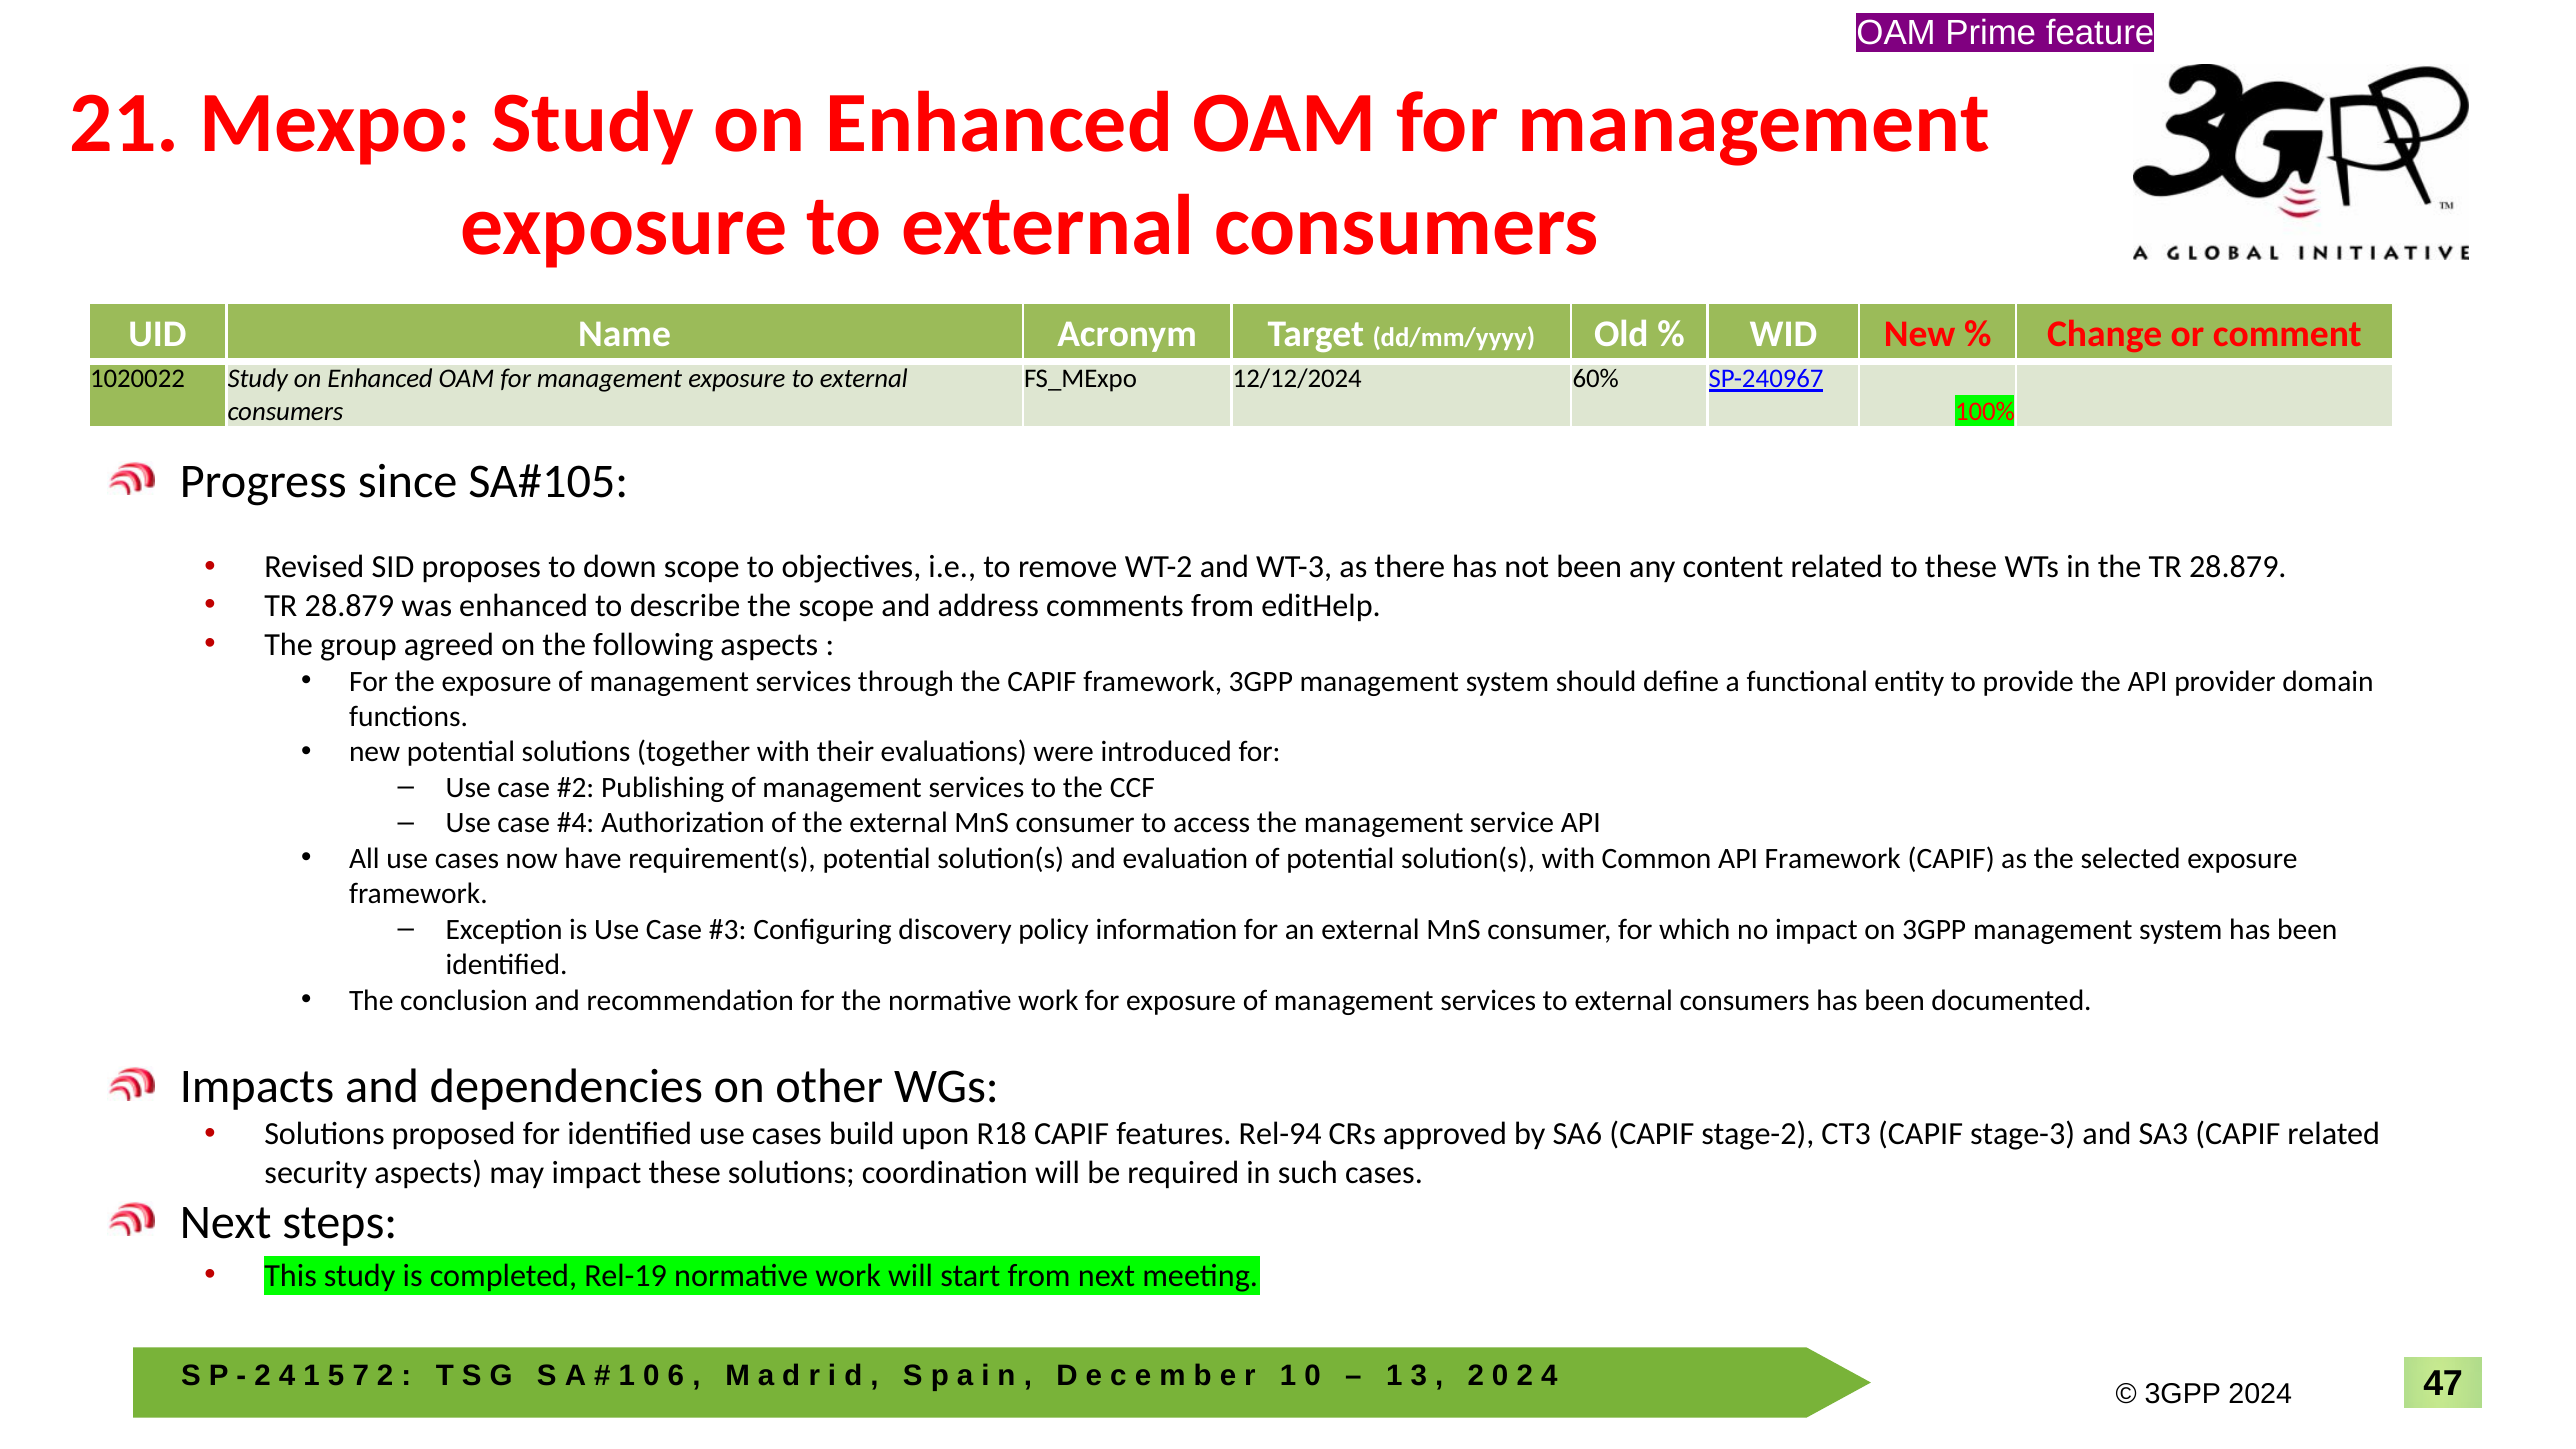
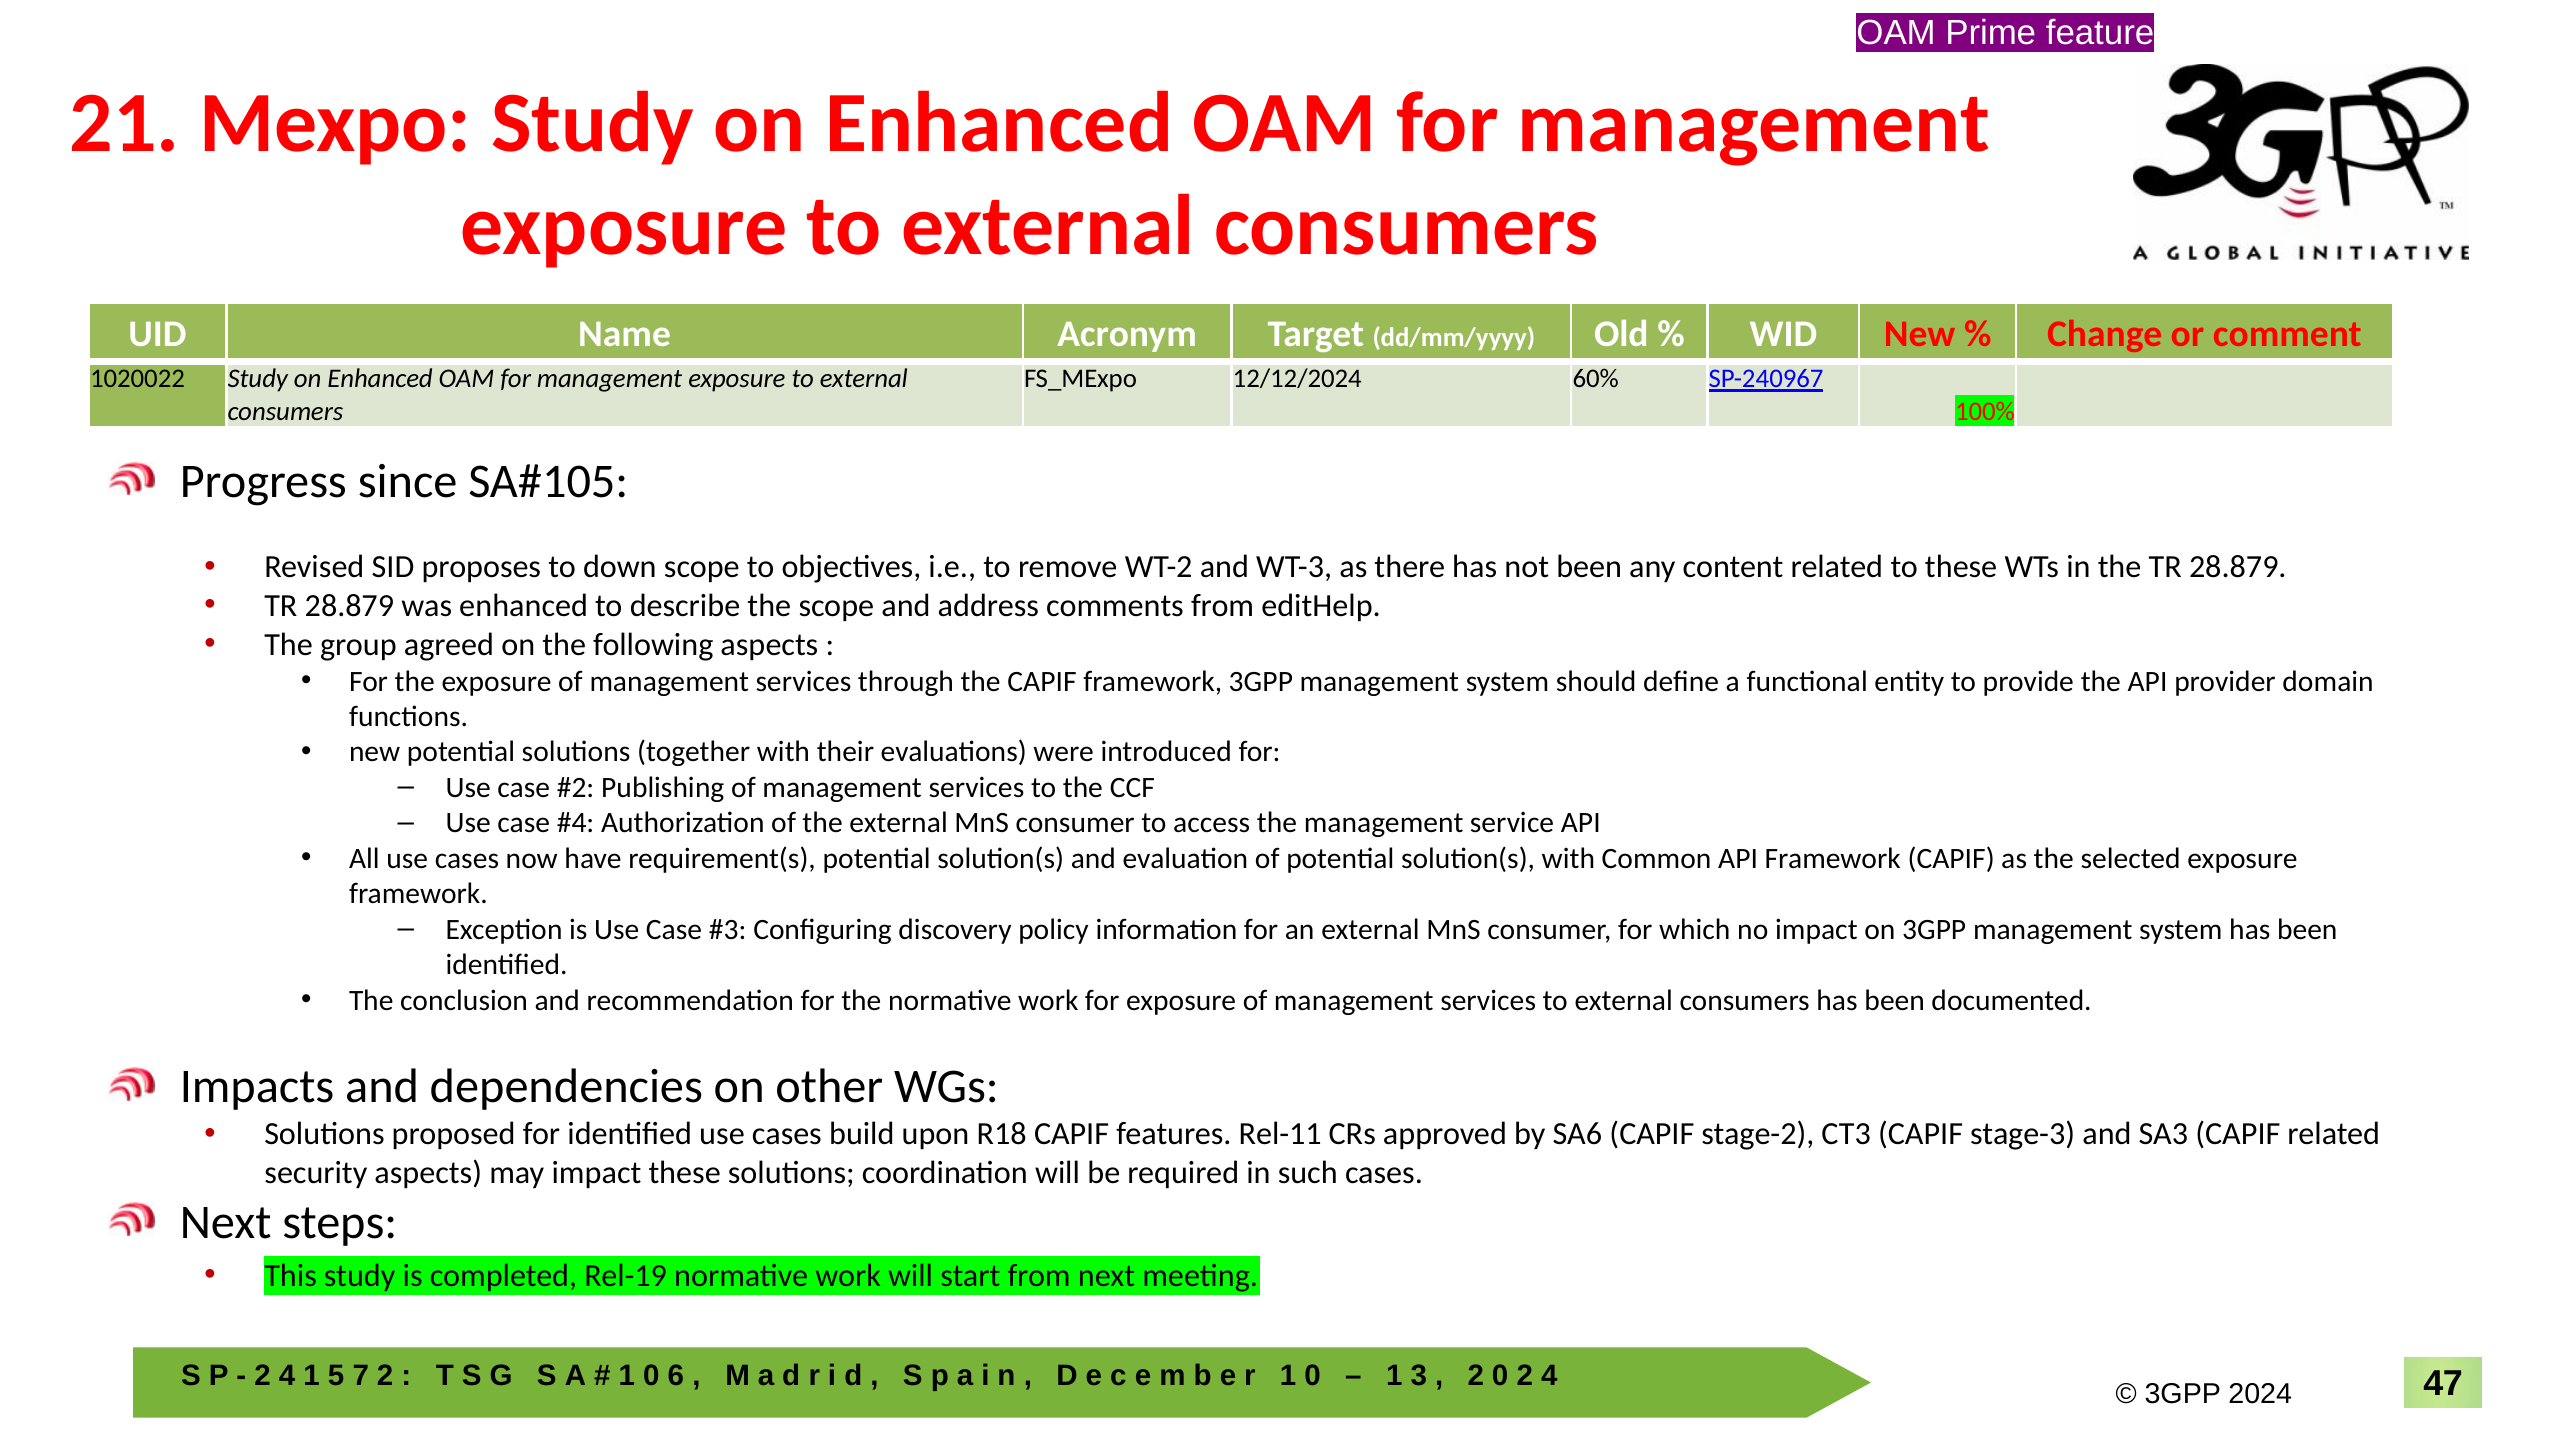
Rel-94: Rel-94 -> Rel-11 (1280, 1134)
